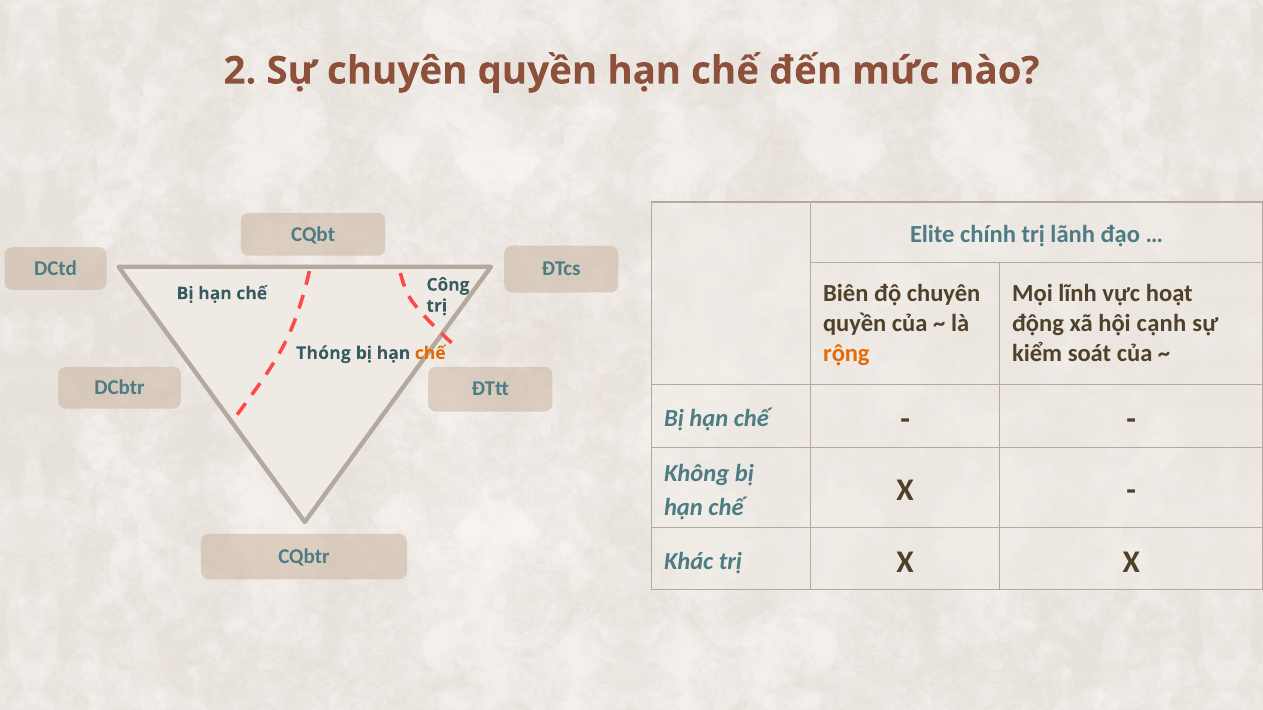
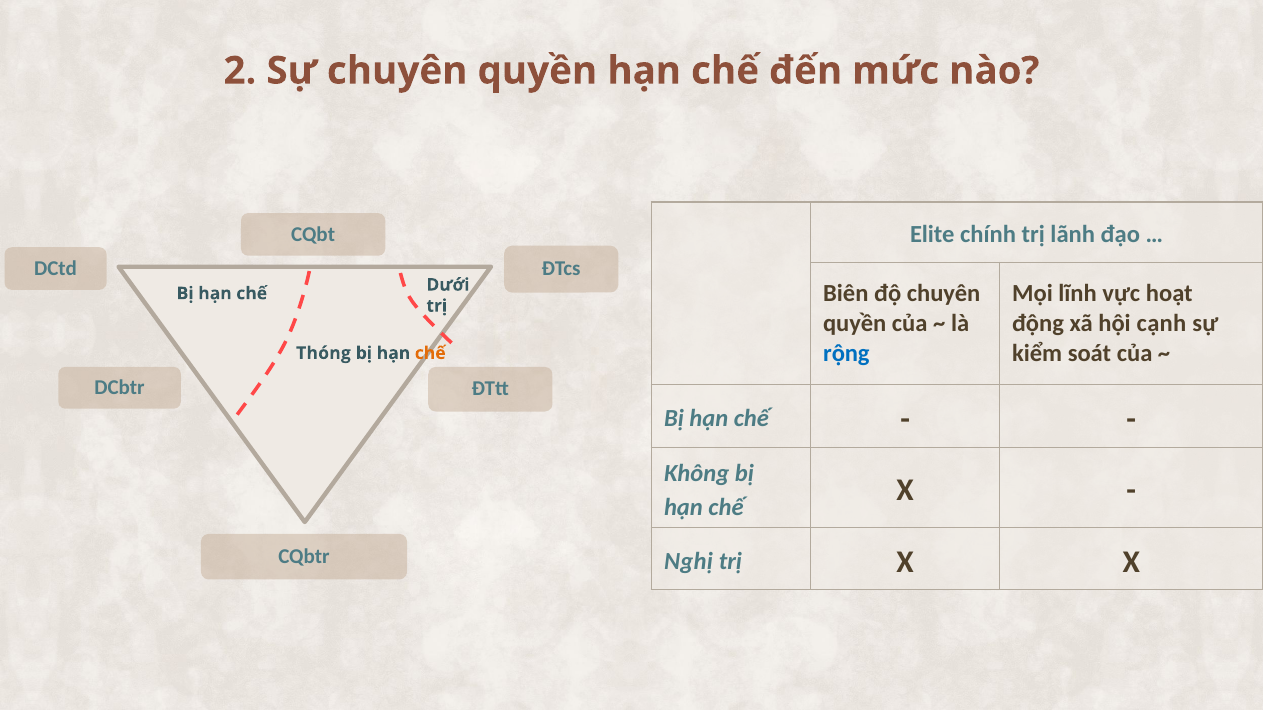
Công: Công -> Dưới (448, 285)
rộng colour: orange -> blue (846, 354)
Khác: Khác -> Nghị (688, 561)
